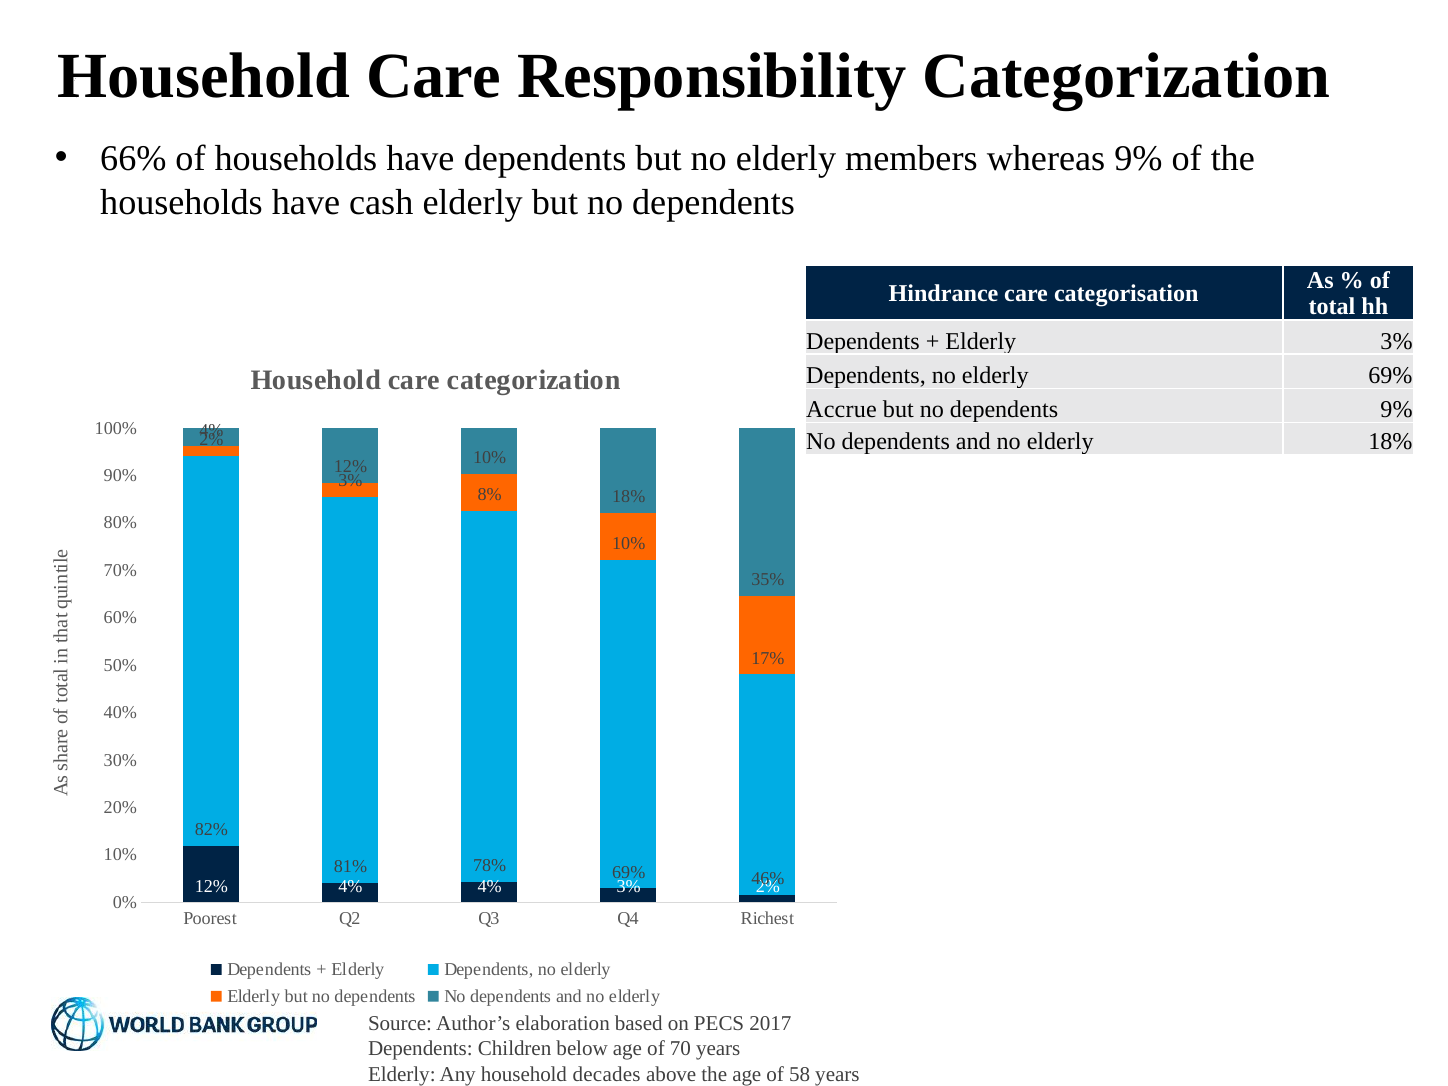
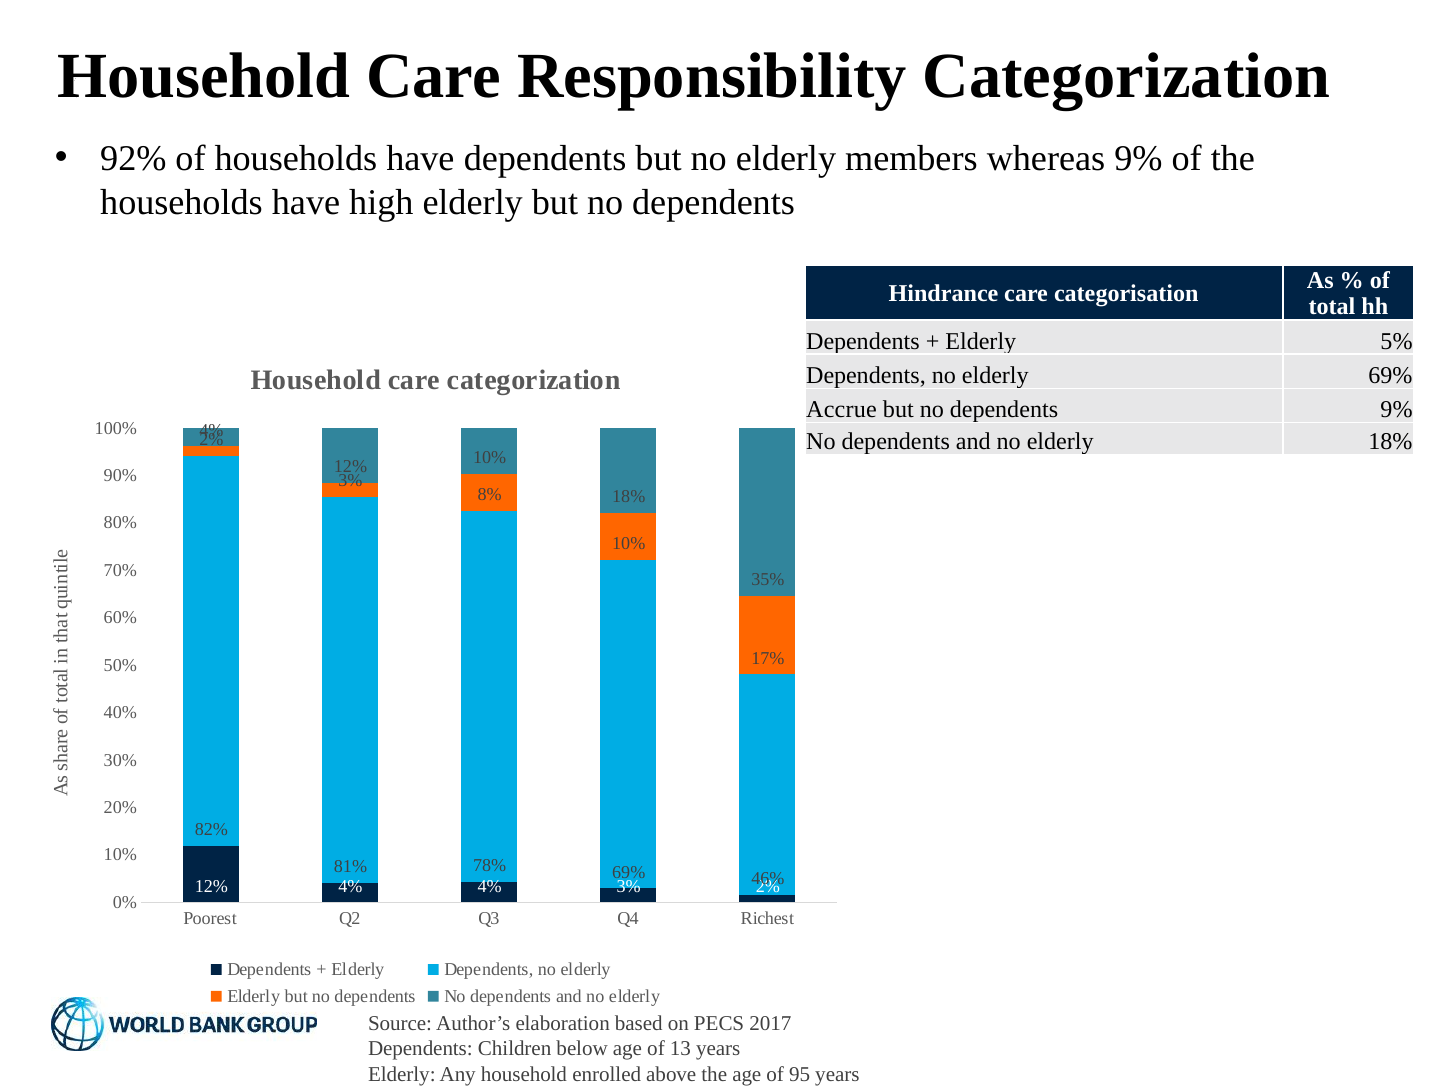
66%: 66% -> 92% (133, 159)
cash: cash -> high (381, 202)
Elderly 3%: 3% -> 5% (1397, 341)
70: 70 -> 13 (680, 1049)
decades: decades -> enrolled (607, 1074)
58: 58 -> 95 (800, 1074)
